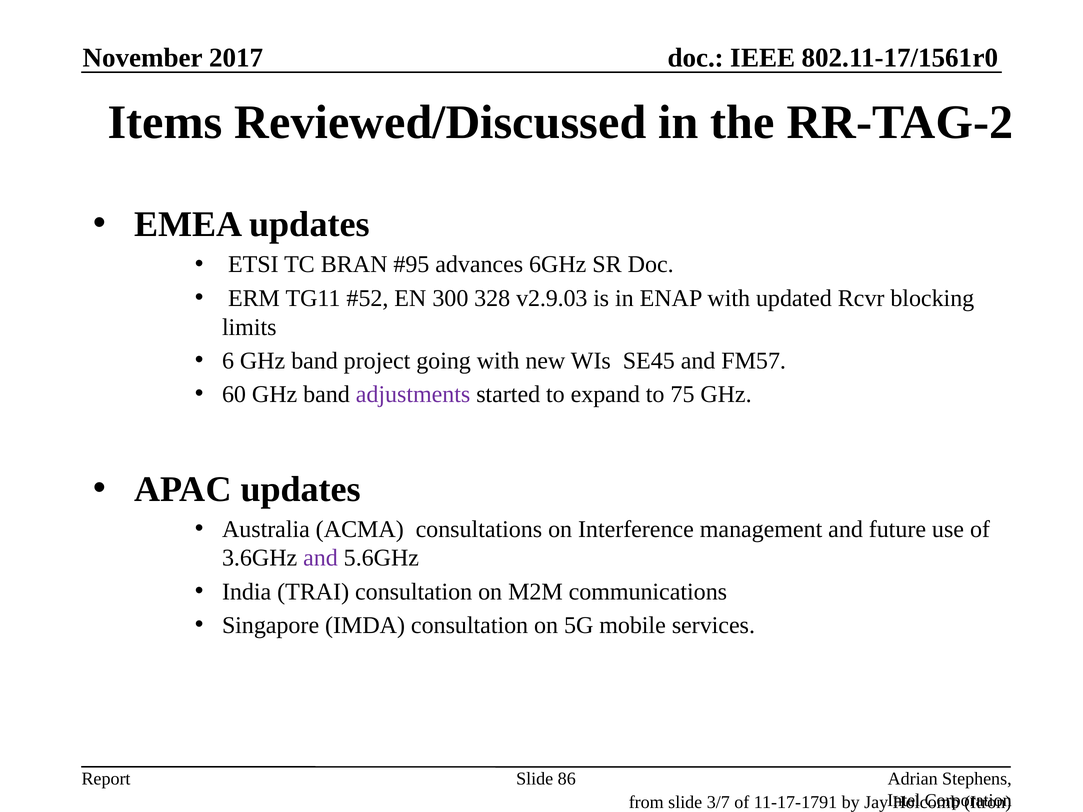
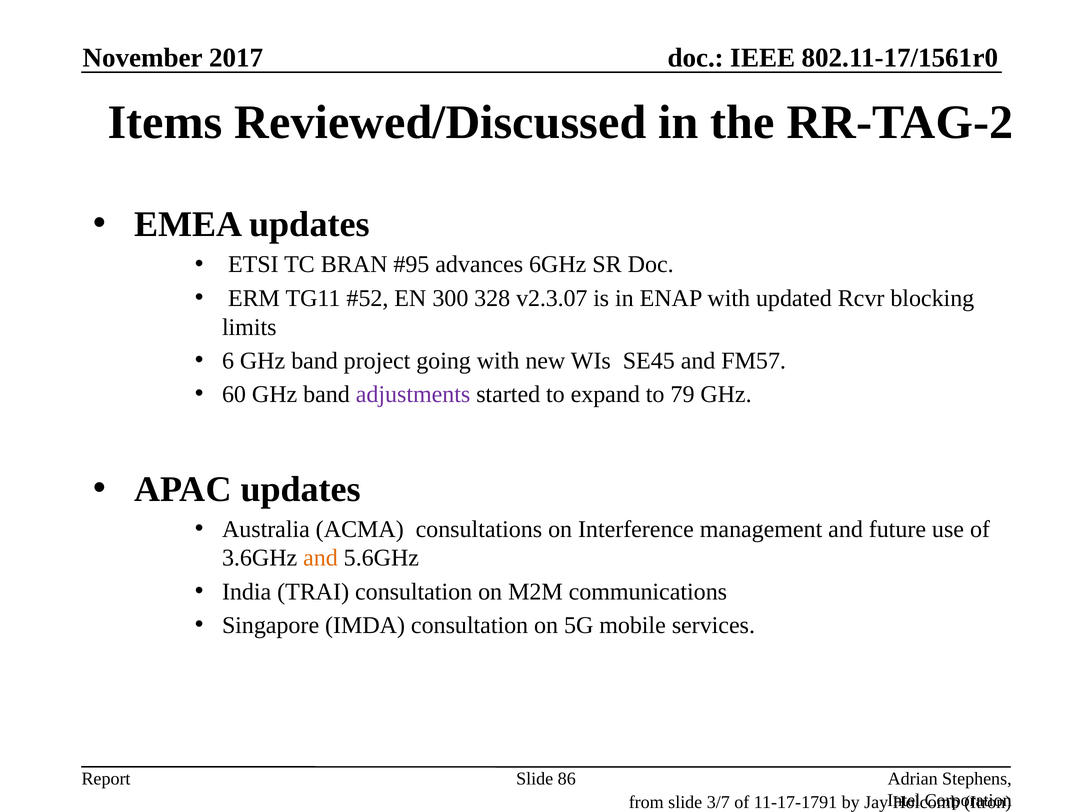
v2.9.03: v2.9.03 -> v2.3.07 (552, 298)
75: 75 -> 79 (683, 395)
and colour: purple -> orange (321, 558)
